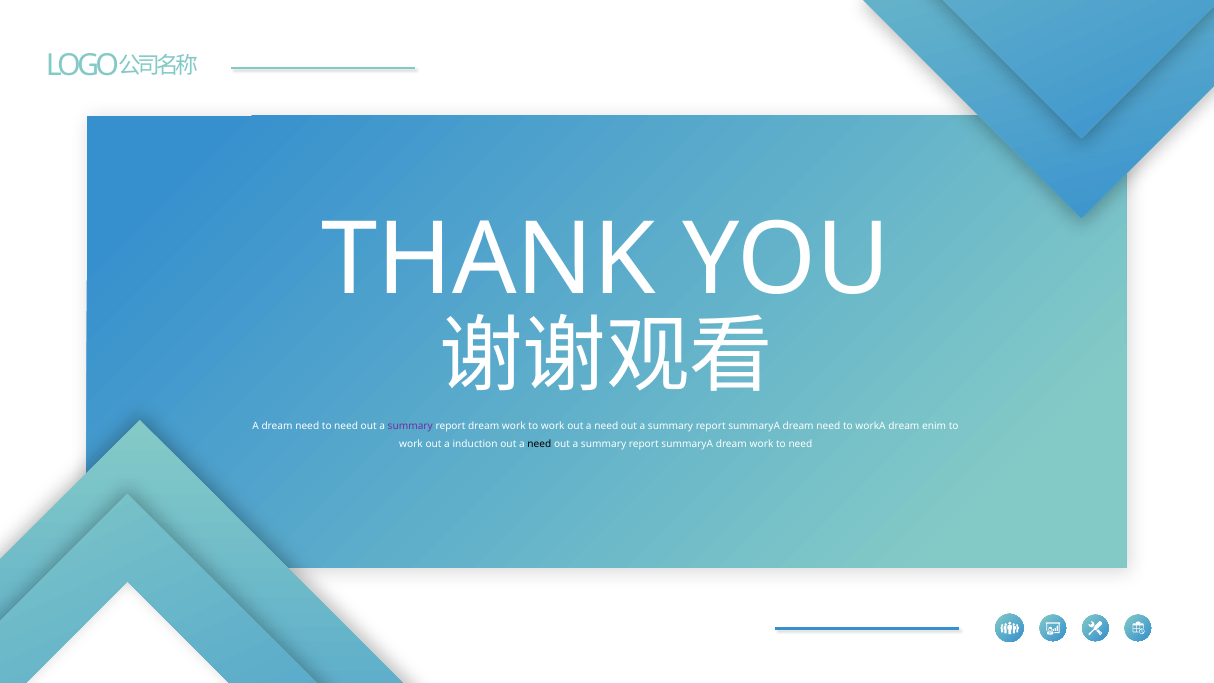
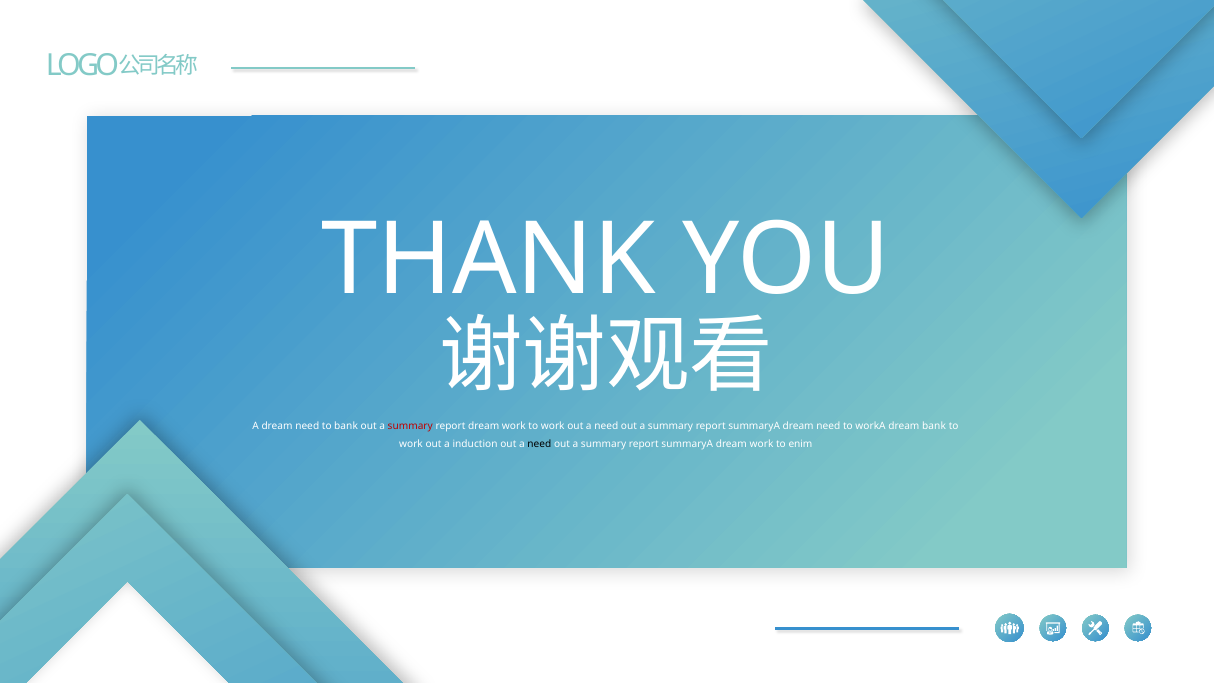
need to need: need -> bank (346, 426)
summary colour: purple -> red (410, 426)
dream enim: enim -> bank (934, 426)
need: need -> enim (800, 444)
